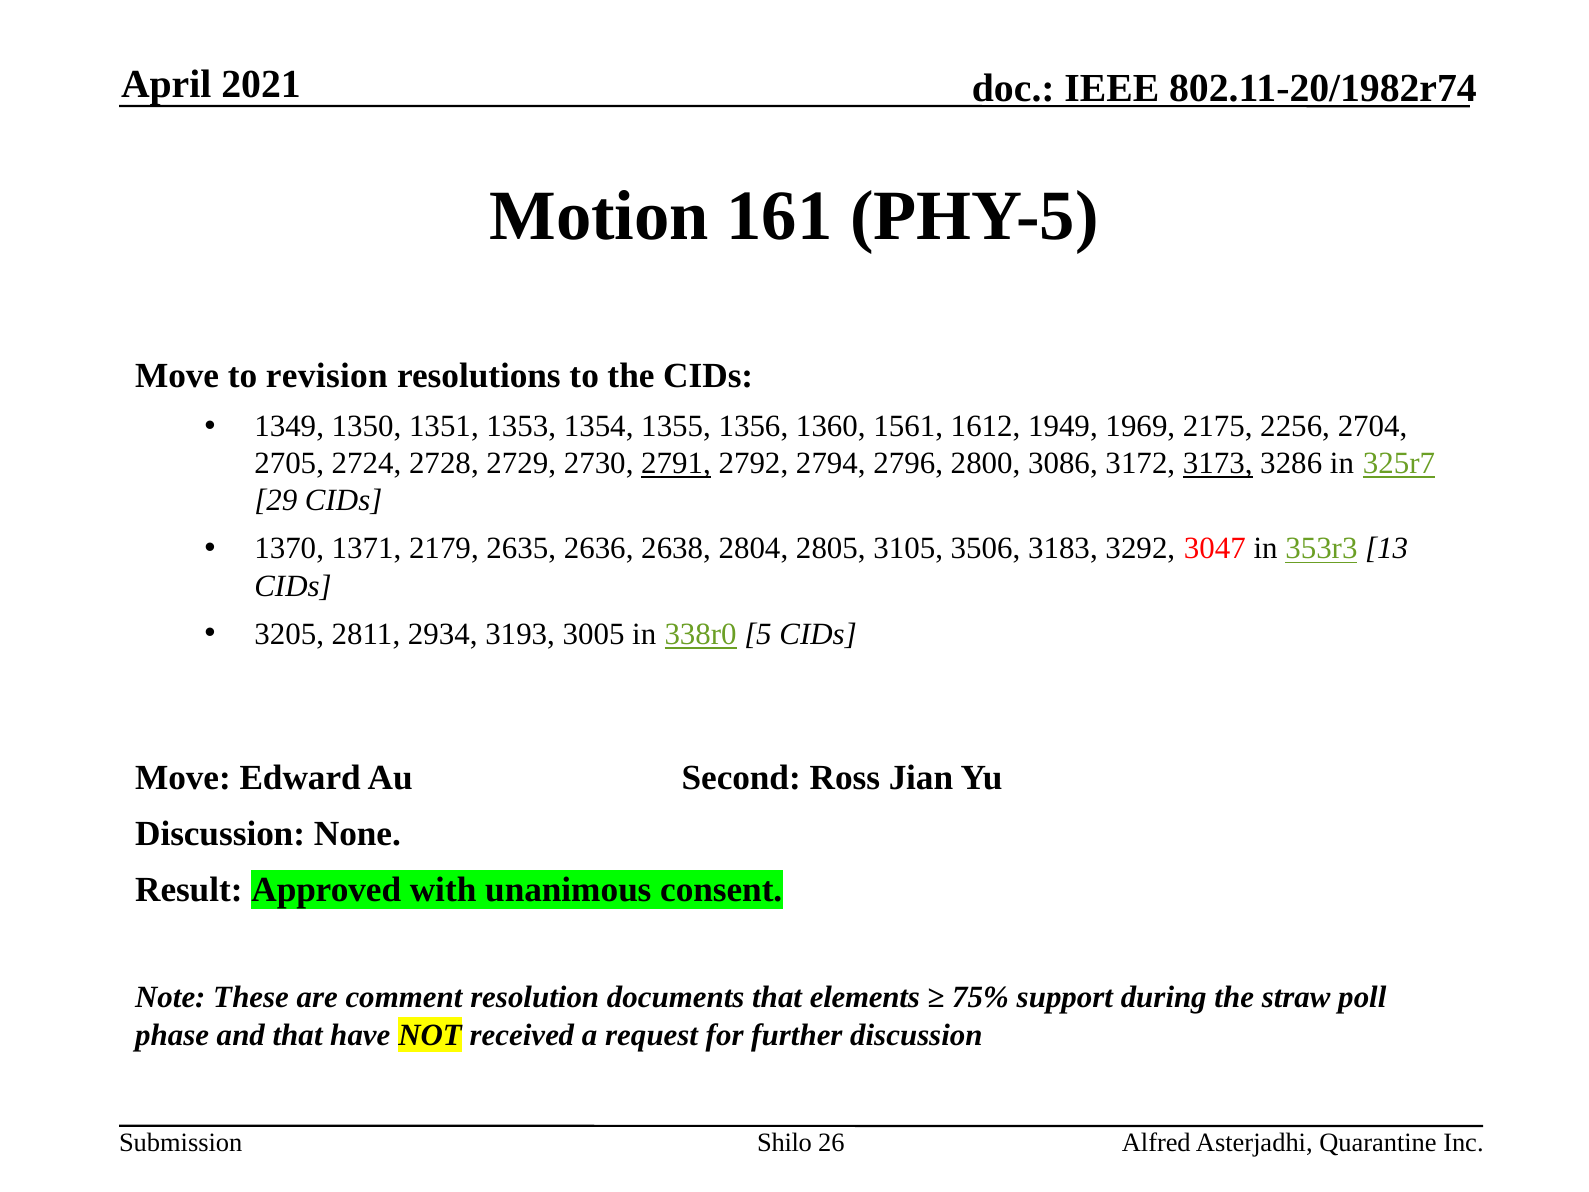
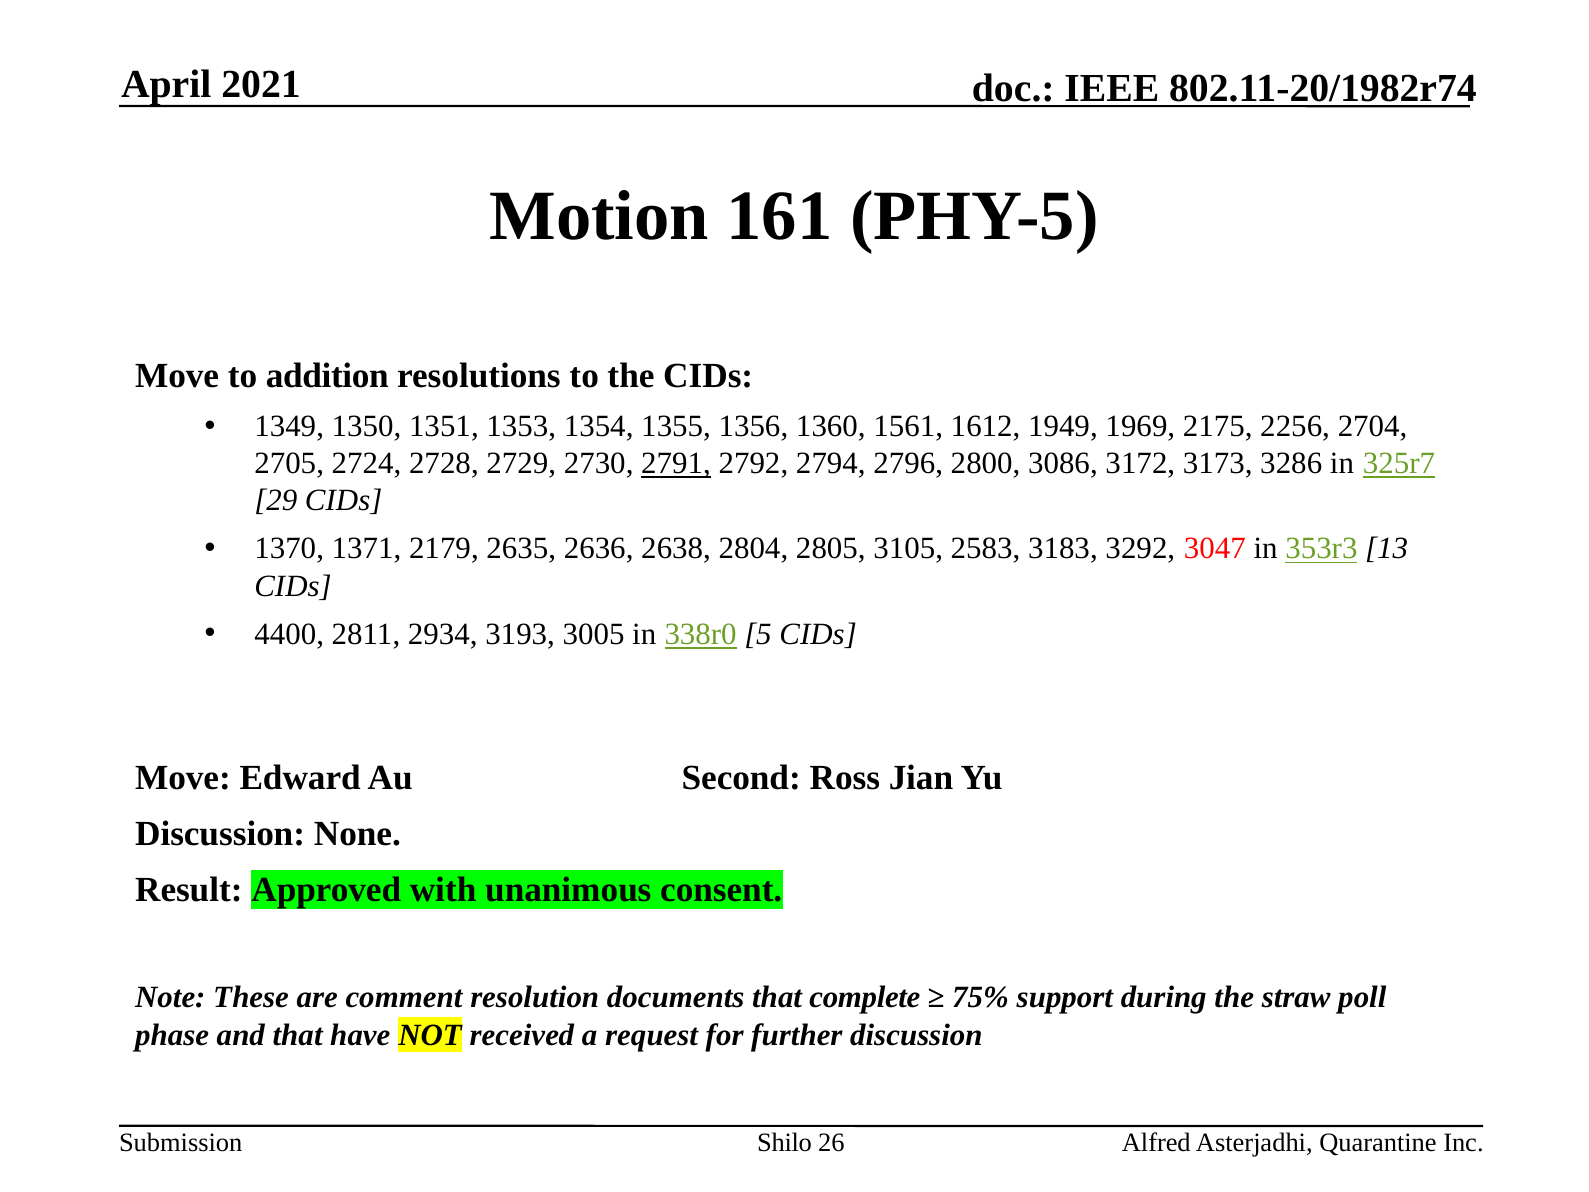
revision: revision -> addition (327, 376)
3173 underline: present -> none (1218, 463)
3506: 3506 -> 2583 (986, 549)
3205: 3205 -> 4400 (289, 634)
elements: elements -> complete (865, 998)
